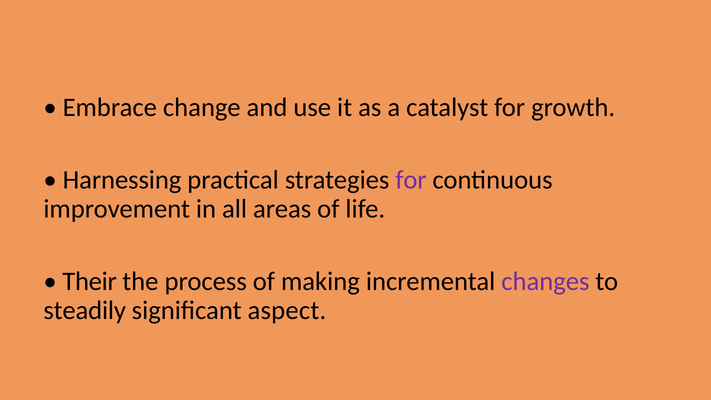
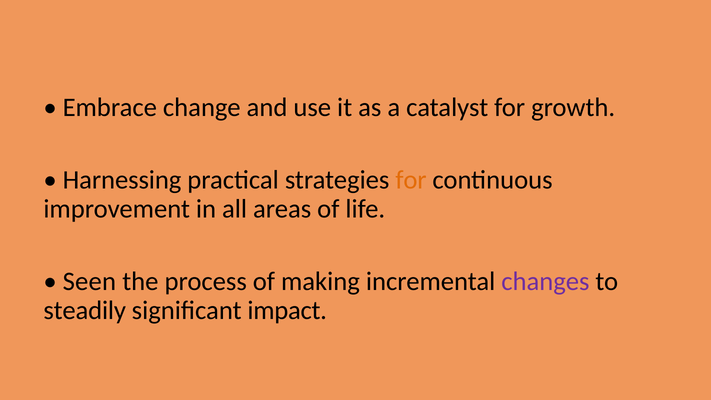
for colour: purple -> orange (411, 180)
Their: Their -> Seen (89, 281)
aspect: aspect -> impact (287, 310)
